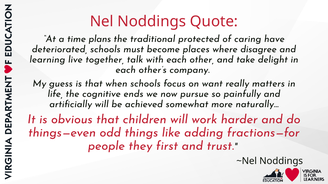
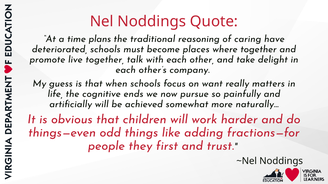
protected: protected -> reasoning (199, 39)
where disagree: disagree -> together (259, 49)
learning: learning -> promote (47, 60)
